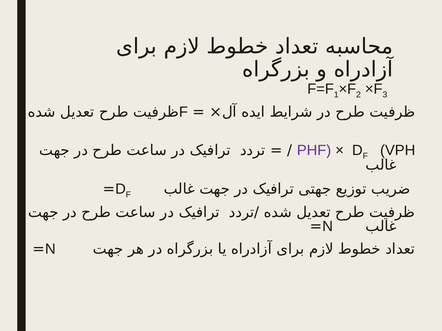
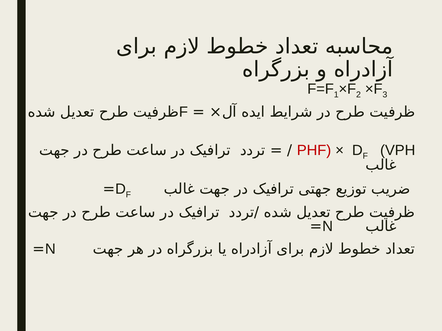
PHF colour: purple -> red (314, 151)
